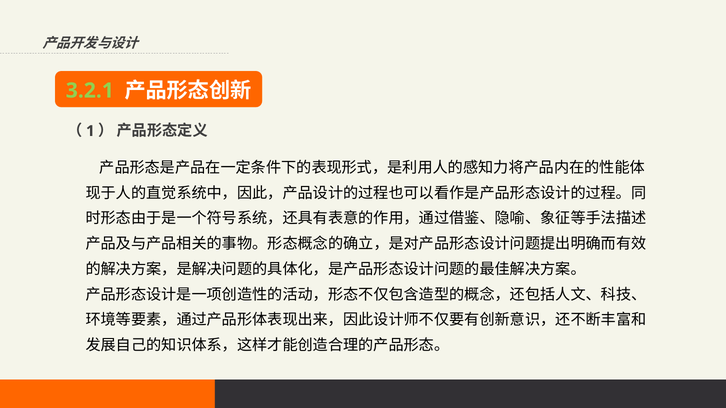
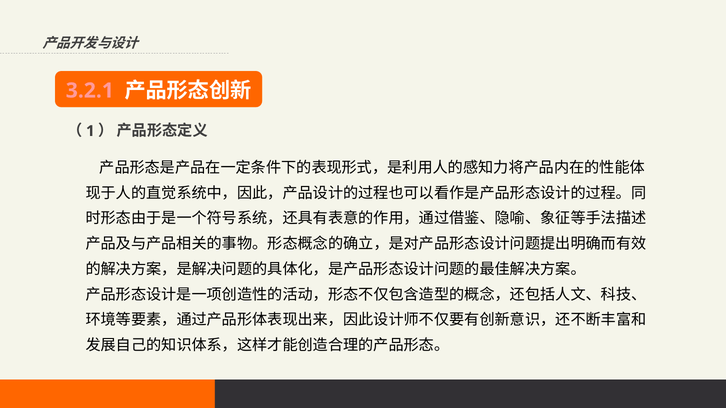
3.2.1 colour: light green -> pink (90, 91)
